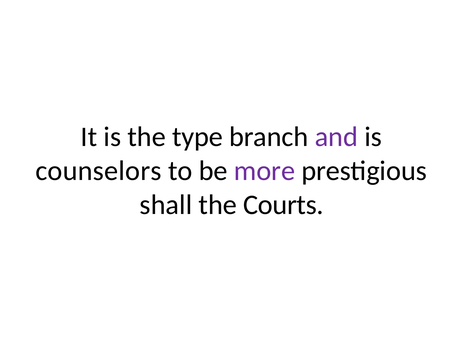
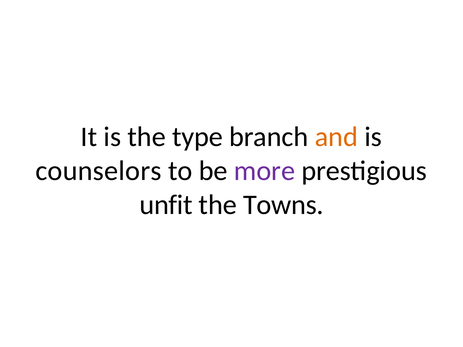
and colour: purple -> orange (336, 137)
shall: shall -> unfit (166, 205)
Courts: Courts -> Towns (283, 205)
